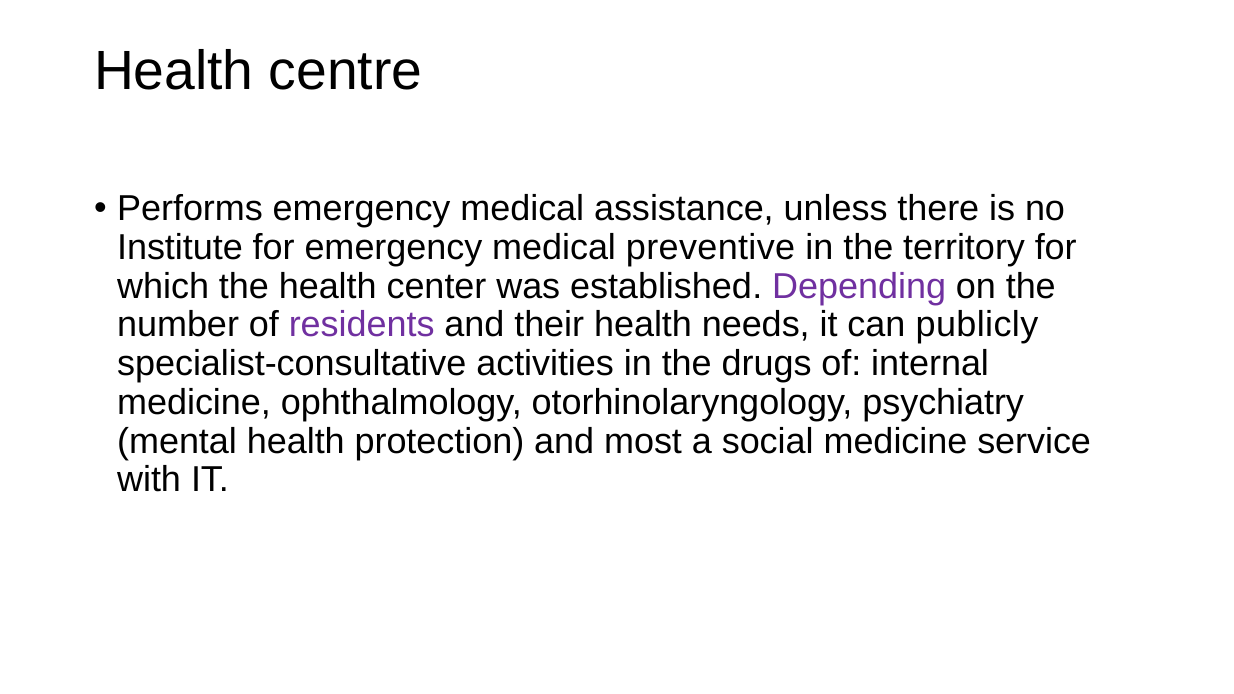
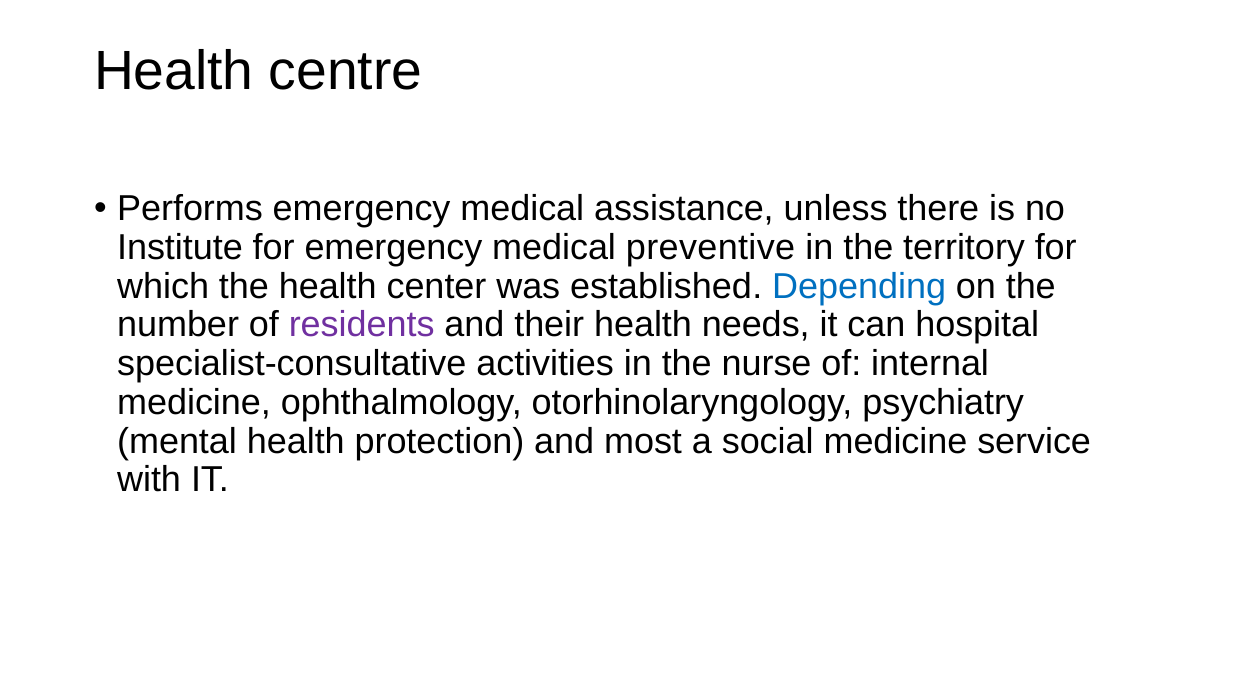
Depending colour: purple -> blue (859, 286)
publicly: publicly -> hospital (977, 325)
drugs: drugs -> nurse (767, 364)
